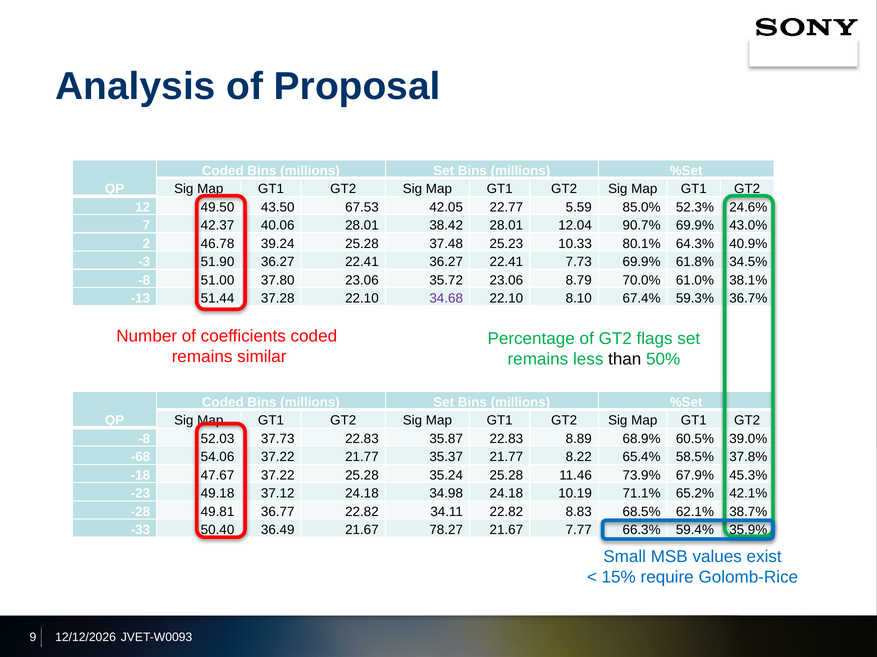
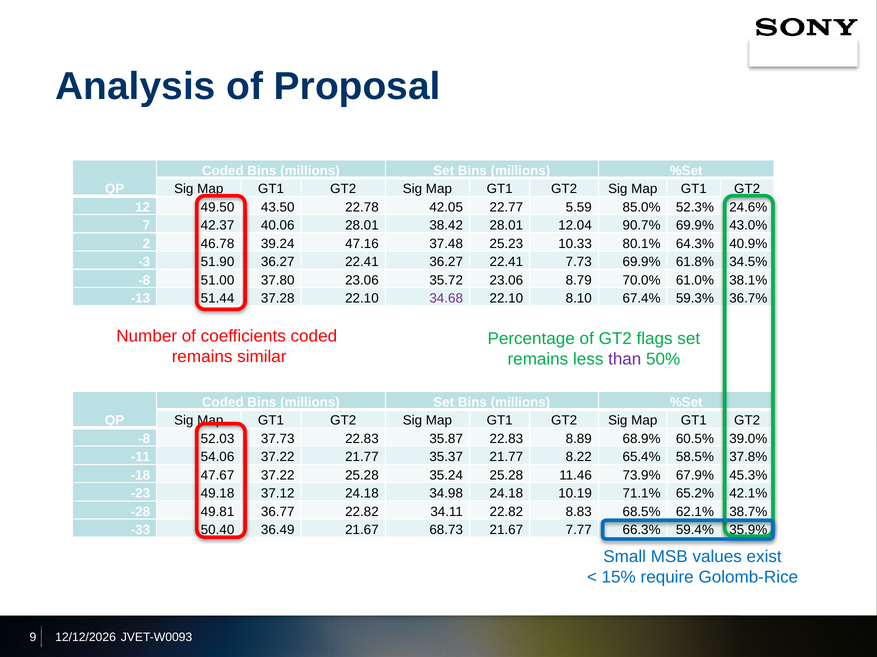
67.53: 67.53 -> 22.78 (362, 208)
39.24 25.28: 25.28 -> 47.16 (362, 244)
than colour: black -> purple (625, 359)
-68: -68 -> -11 (141, 458)
78.27: 78.27 -> 68.73 (446, 531)
